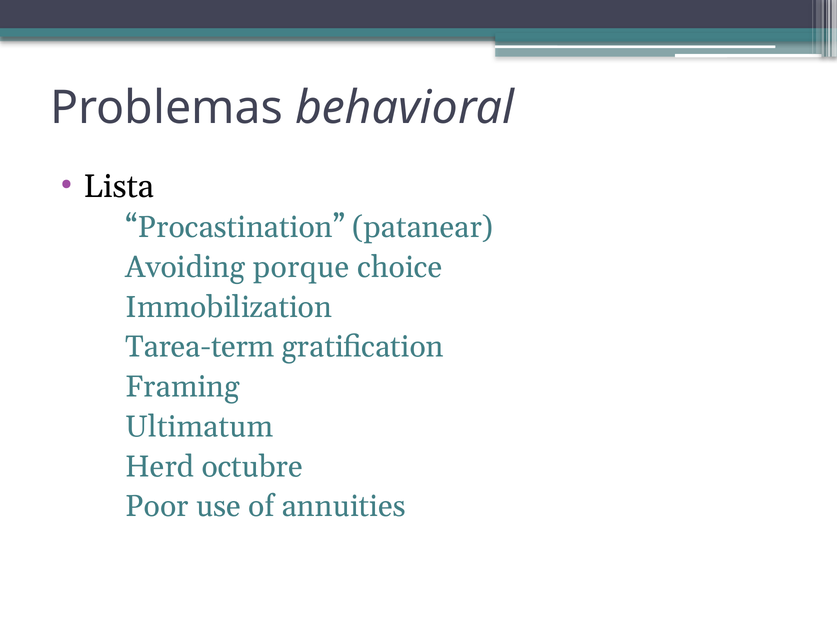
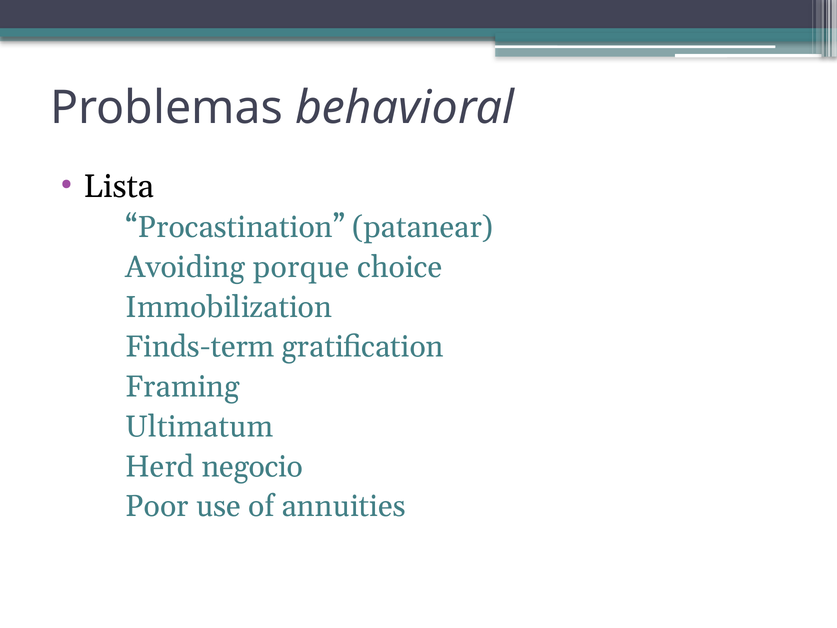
Tarea-term: Tarea-term -> Finds-term (200, 347)
octubre: octubre -> negocio (252, 466)
